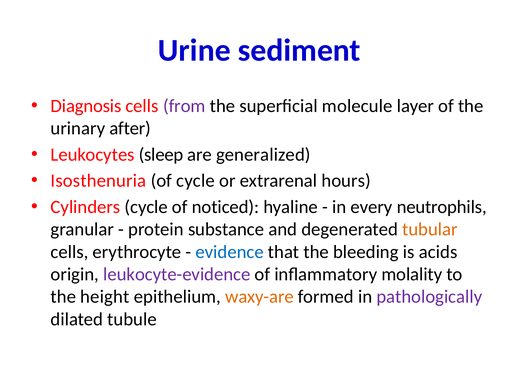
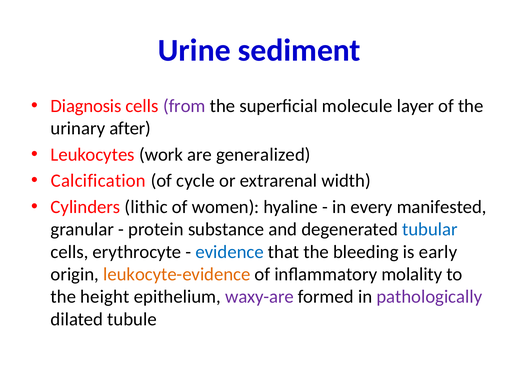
sleep: sleep -> work (161, 155)
Isosthenuria: Isosthenuria -> Calcification (98, 181)
hours: hours -> width (346, 181)
Cylinders cycle: cycle -> lithic (146, 207)
noticed: noticed -> women (226, 207)
neutrophils: neutrophils -> manifested (442, 207)
tubular colour: orange -> blue (430, 230)
acids: acids -> early (438, 252)
leukocyte-evidence colour: purple -> orange (177, 275)
waxy-are colour: orange -> purple (259, 297)
